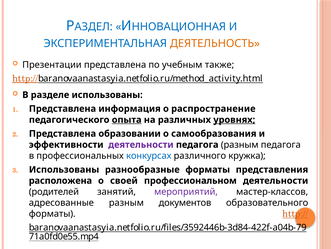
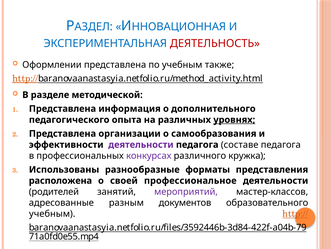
ДЕЯТЕЛЬНОСТЬ colour: orange -> red (215, 43)
Презентации: Презентации -> Оформлении (52, 65)
разделе использованы: использованы -> методической (107, 95)
распространение: распространение -> дополнительного (213, 108)
опыта underline: present -> none (127, 119)
образовании: образовании -> организации (130, 133)
педагога разным: разным -> составе (240, 144)
конкурсах colour: blue -> purple (149, 155)
профессиональном: профессиональном -> профессиональное (190, 180)
форматы: форматы -> учебным (52, 213)
